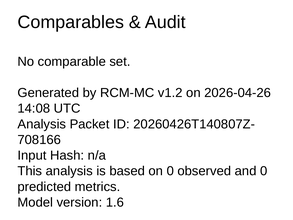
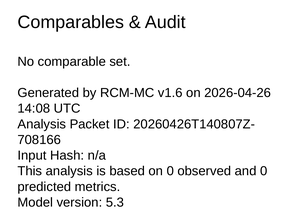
v1.2: v1.2 -> v1.6 (170, 93)
1.6: 1.6 -> 5.3 (115, 202)
